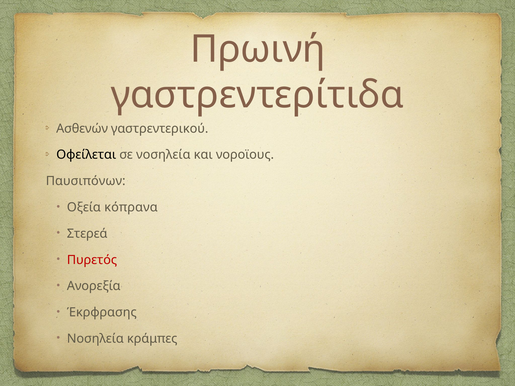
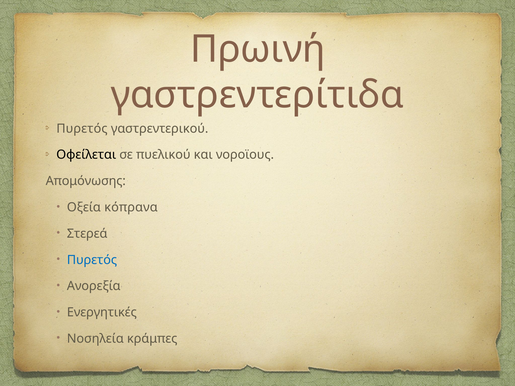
Ασθενών: Ασθενών -> Πυρετός (82, 129)
σε νοσηλεία: νοσηλεία -> πυελικού (163, 155)
Παυσιπόνων: Παυσιπόνων -> Απομόνωσης (86, 181)
Πυρετός colour: red -> blue (92, 260)
Έκρφρασης: Έκρφρασης -> Ενεργητικές (102, 313)
